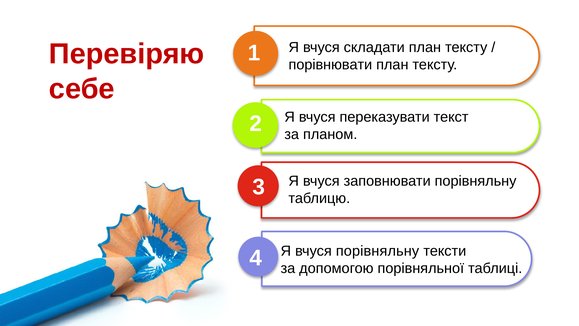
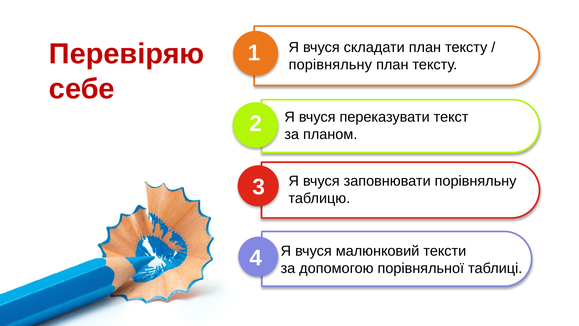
порівнювати: порівнювати -> порівняльну (330, 65)
вчуся порівняльну: порівняльну -> малюнковий (378, 251)
